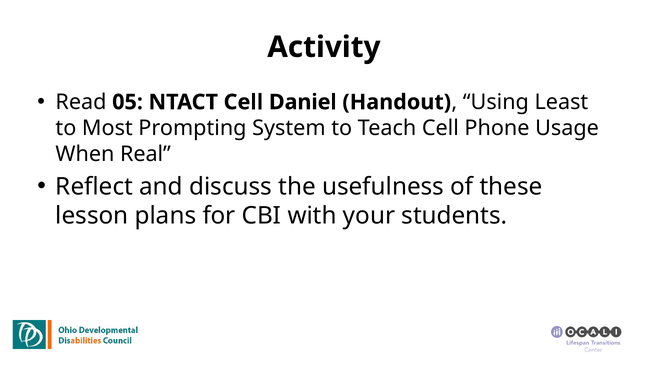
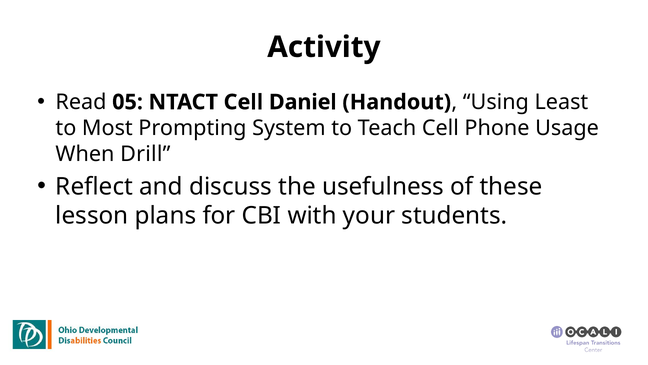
Real: Real -> Drill (145, 154)
